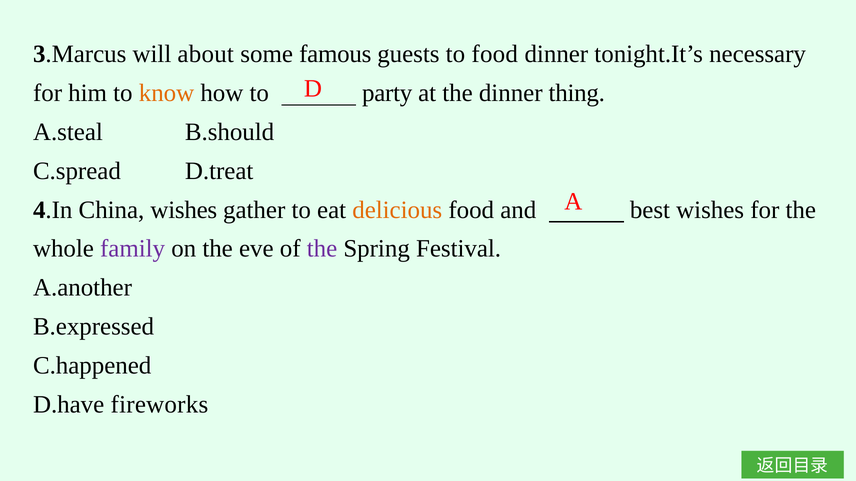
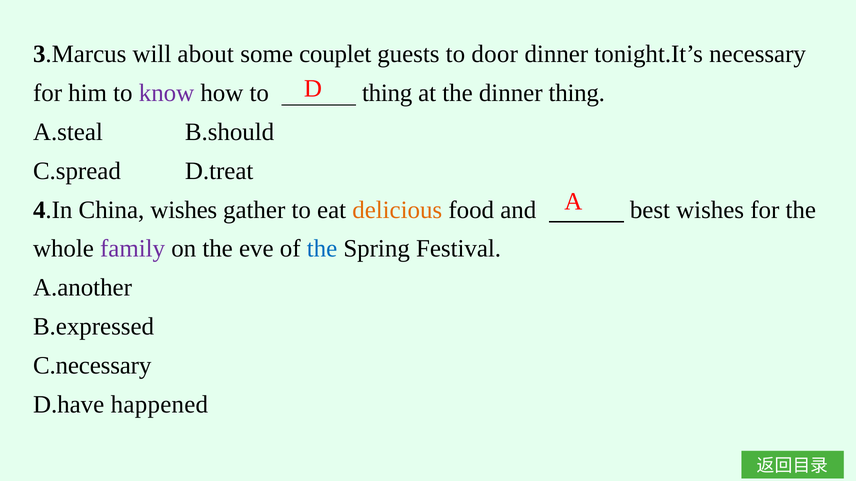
famous: famous -> couplet (335, 54)
to food: food -> door (495, 54)
know colour: orange -> purple (167, 93)
to party: party -> thing (387, 93)
the colour: purple -> blue (322, 249)
C.happened: C.happened -> C.necessary (92, 366)
fireworks: fireworks -> happened (159, 405)
